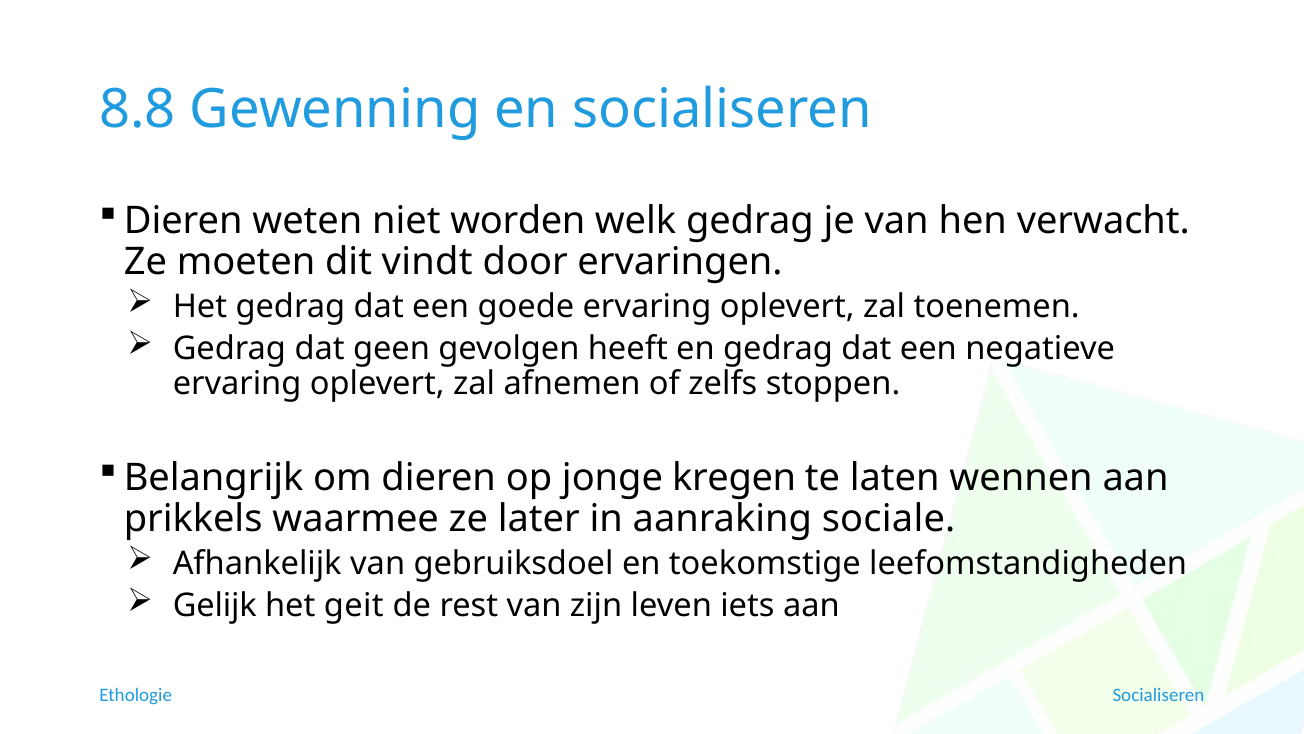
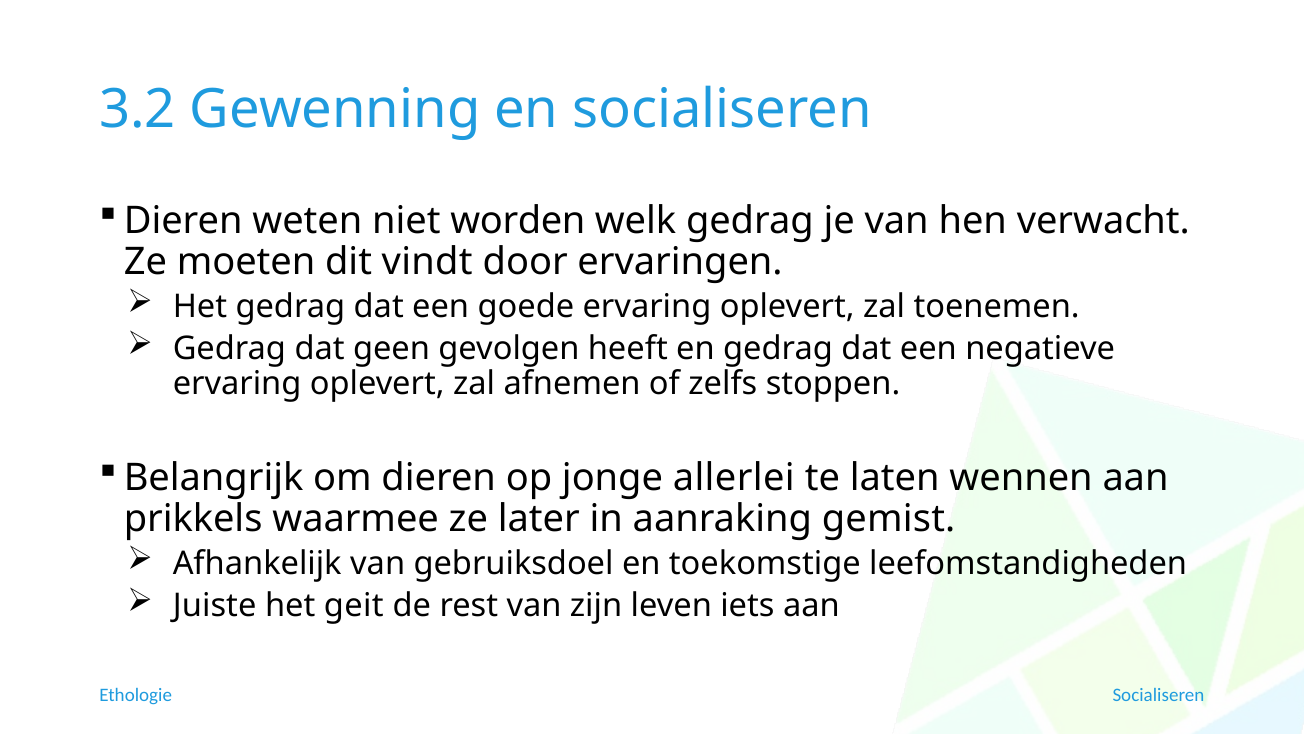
8.8: 8.8 -> 3.2 (138, 110)
kregen: kregen -> allerlei (734, 477)
sociale: sociale -> gemist (889, 518)
Gelijk: Gelijk -> Juiste (215, 605)
